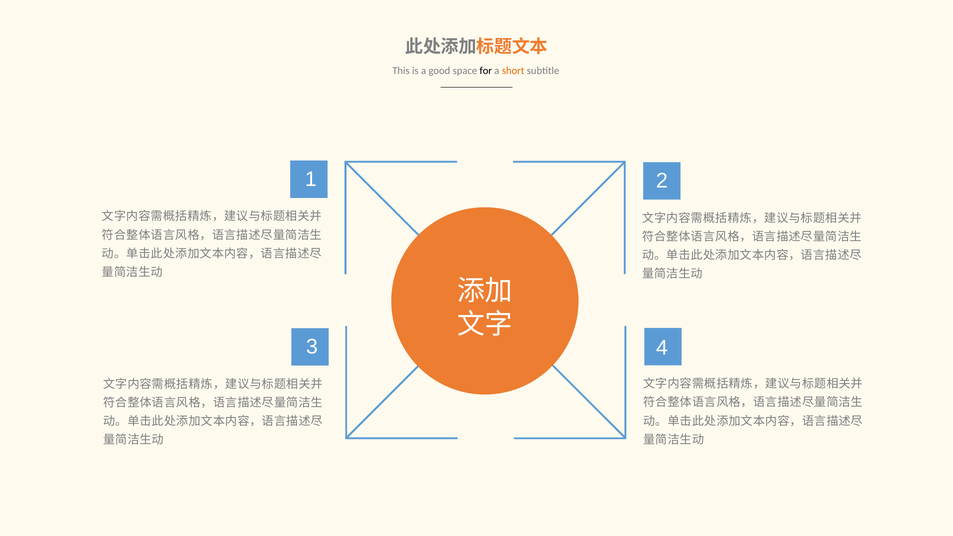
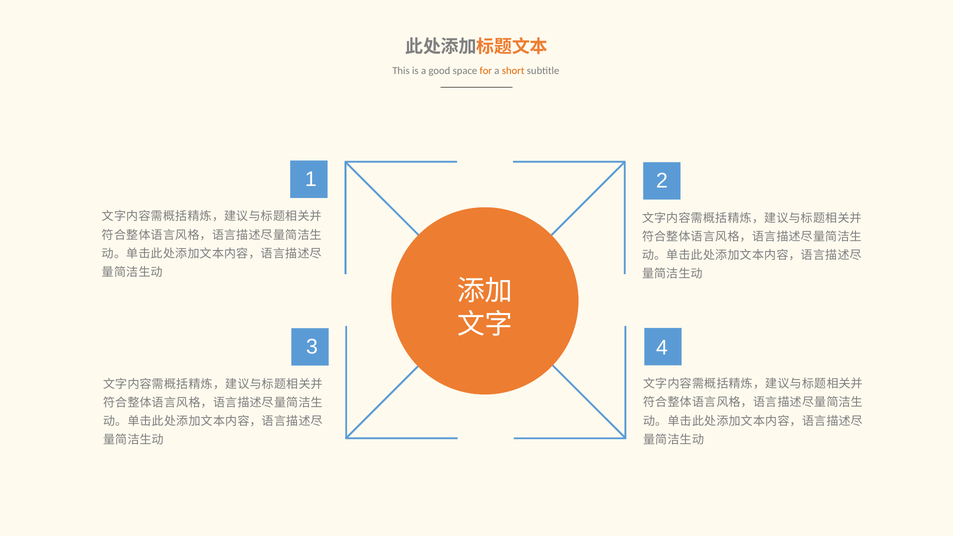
for colour: black -> orange (486, 71)
